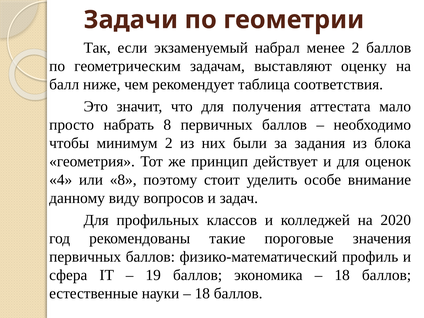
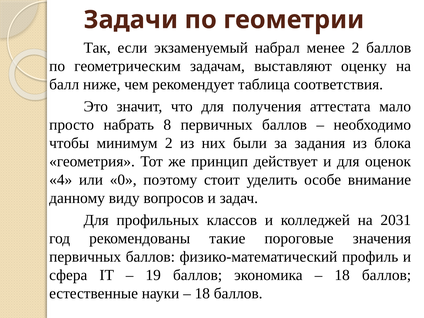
или 8: 8 -> 0 (123, 180)
2020: 2020 -> 2031 (396, 220)
